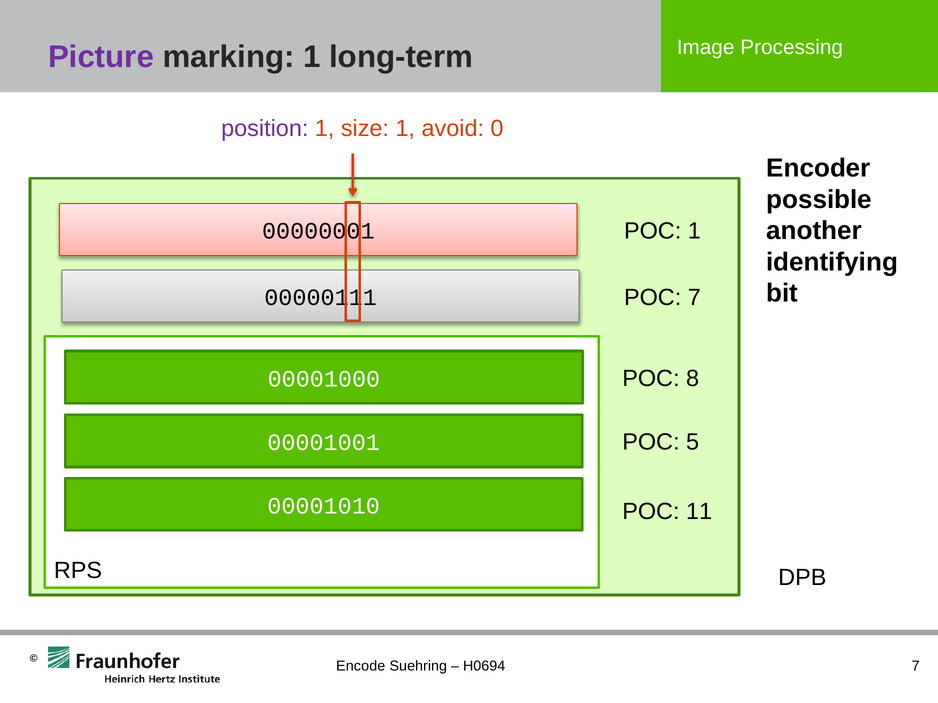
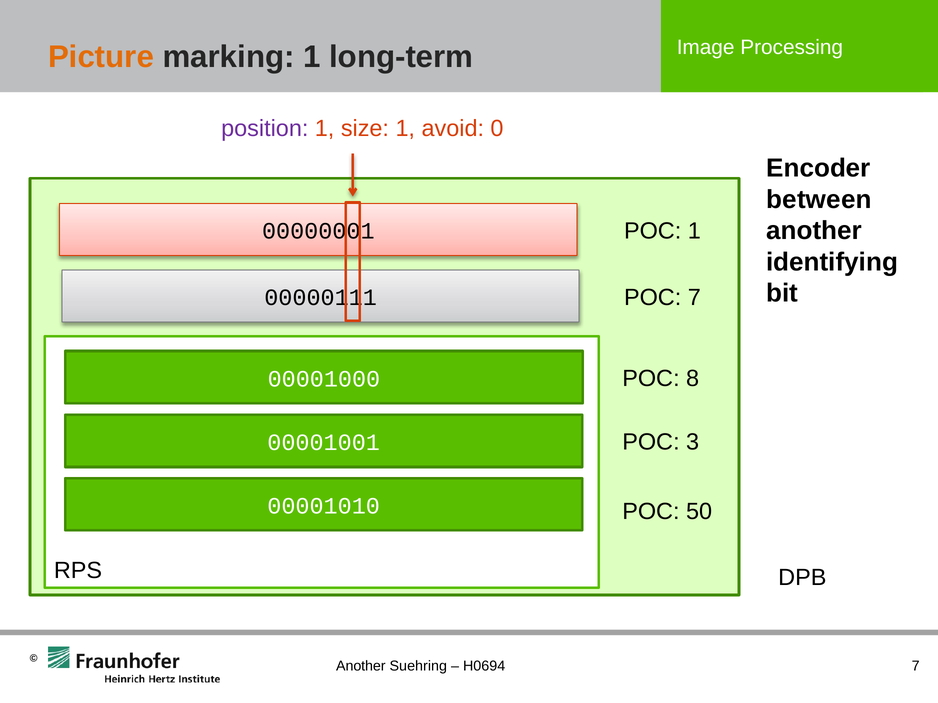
Picture colour: purple -> orange (101, 57)
possible: possible -> between (819, 200)
5: 5 -> 3 (693, 443)
11: 11 -> 50 (699, 512)
Encode: Encode -> Another (361, 667)
